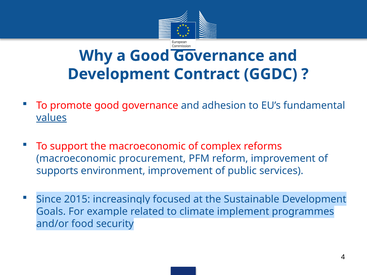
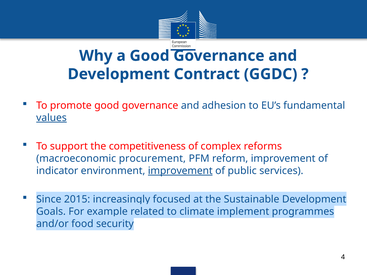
the macroeconomic: macroeconomic -> competitiveness (147, 146)
supports: supports -> indicator (57, 171)
improvement underline: none -> present (180, 171)
